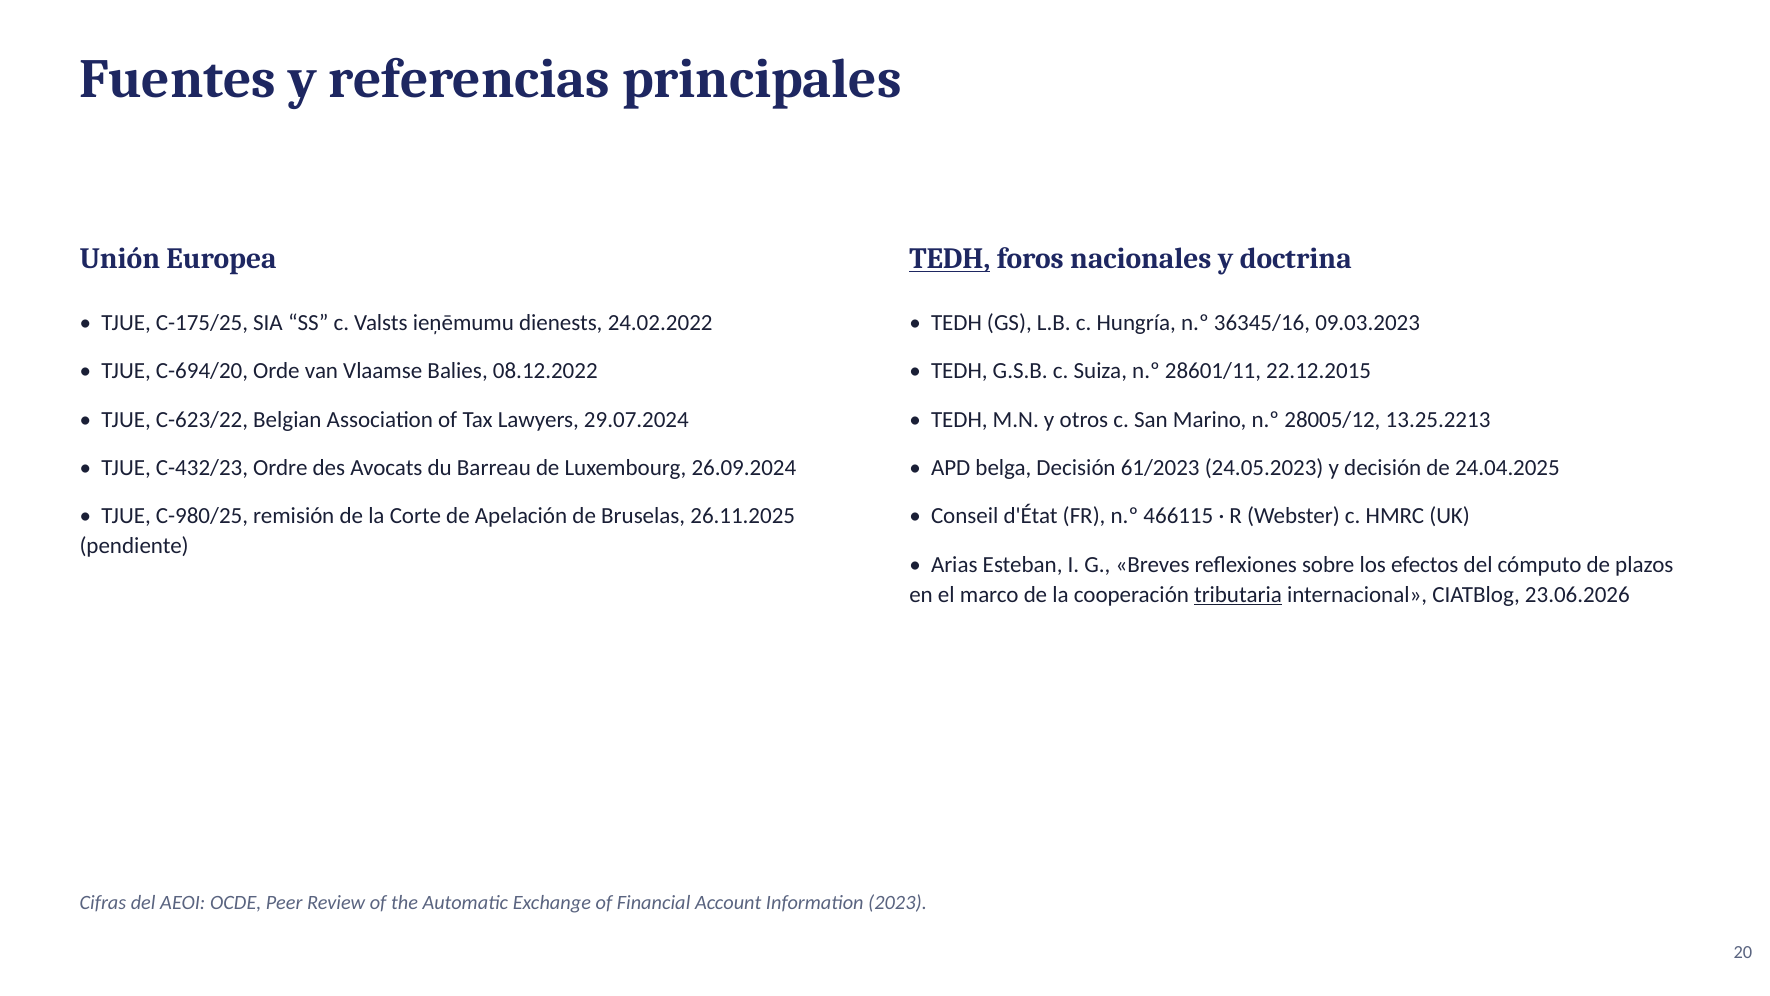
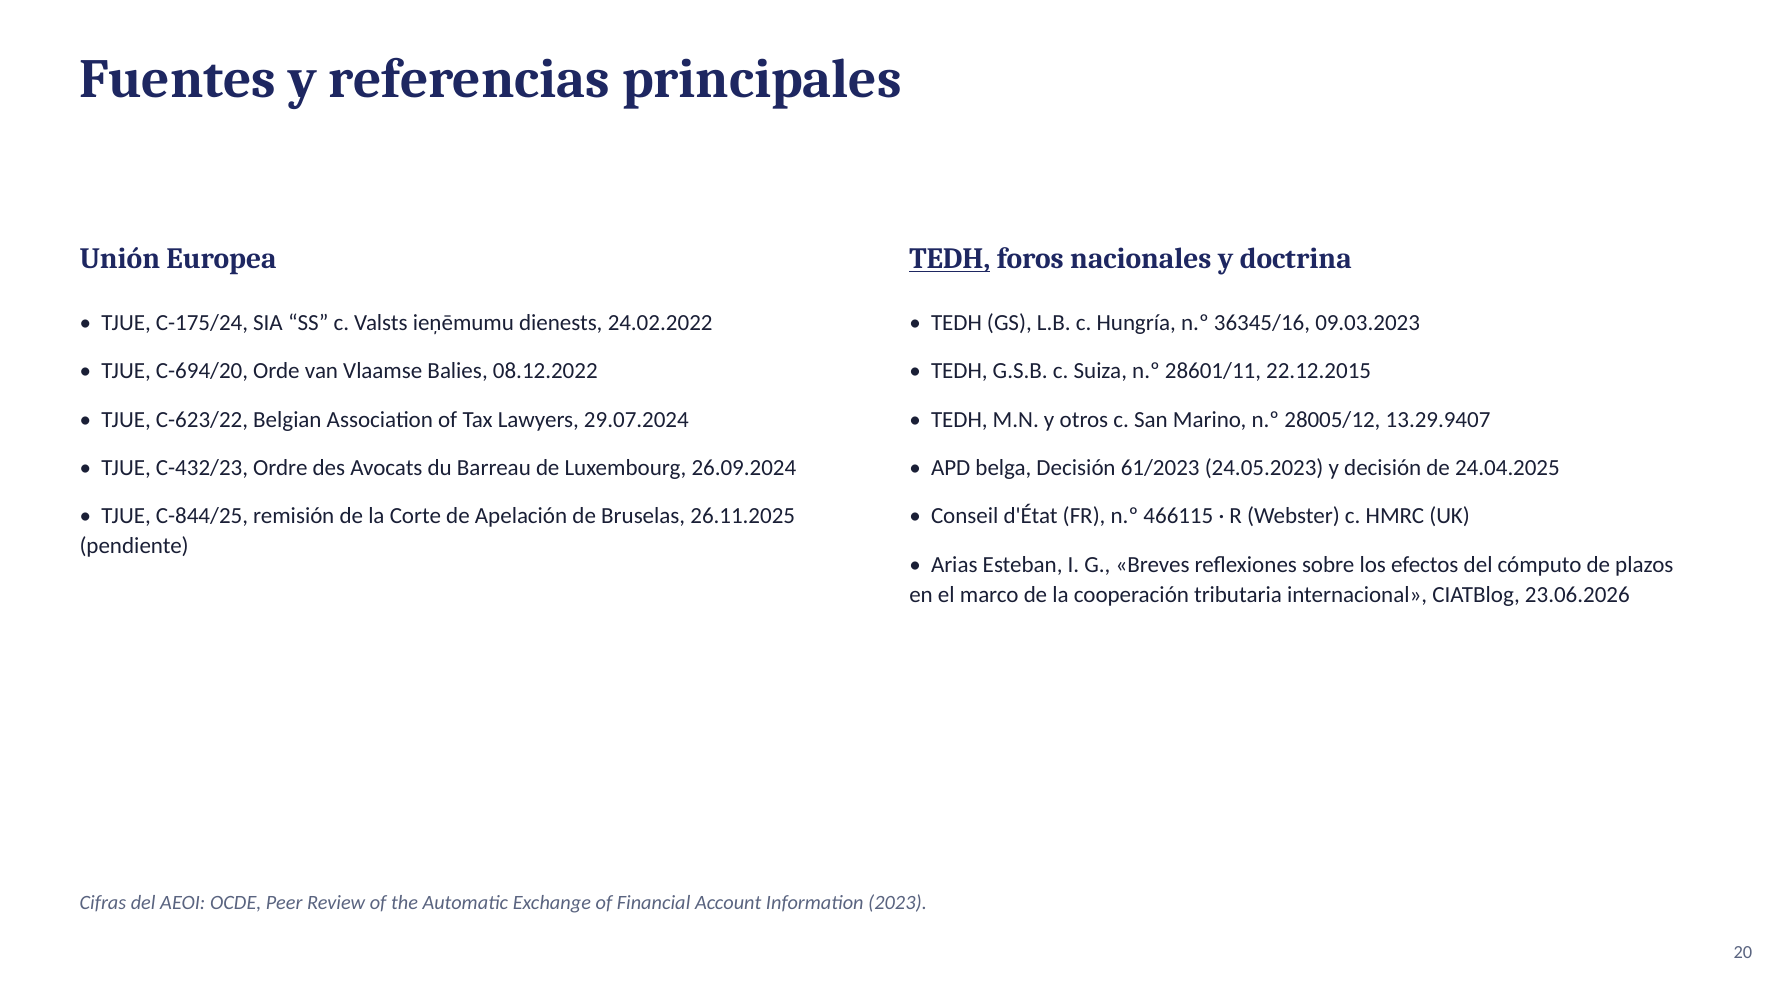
C-175/25: C-175/25 -> C-175/24 (202, 323)
13.25.2213: 13.25.2213 -> 13.29.9407 (1438, 419)
C-980/25: C-980/25 -> C-844/25 (202, 516)
tributaria underline: present -> none (1238, 594)
